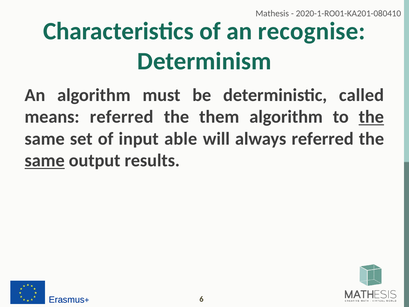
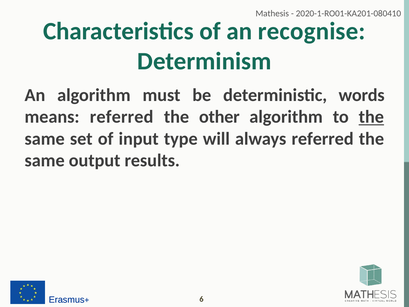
called: called -> words (362, 95)
them: them -> other (219, 117)
able: able -> type (181, 139)
same underline: present -> none (45, 160)
